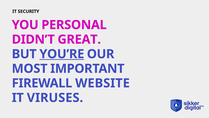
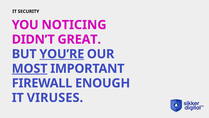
PERSONAL: PERSONAL -> NOTICING (74, 25)
MOST underline: none -> present (30, 68)
WEBSITE: WEBSITE -> ENOUGH (103, 83)
